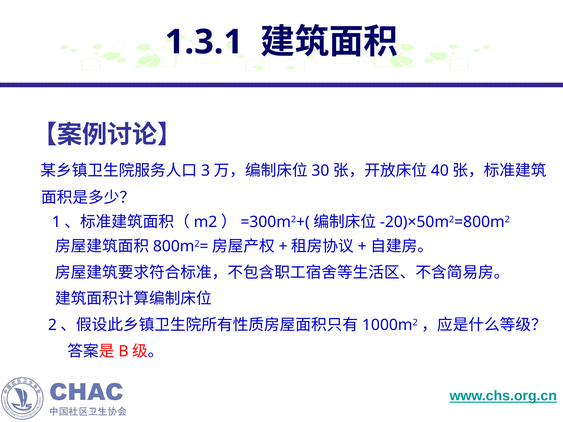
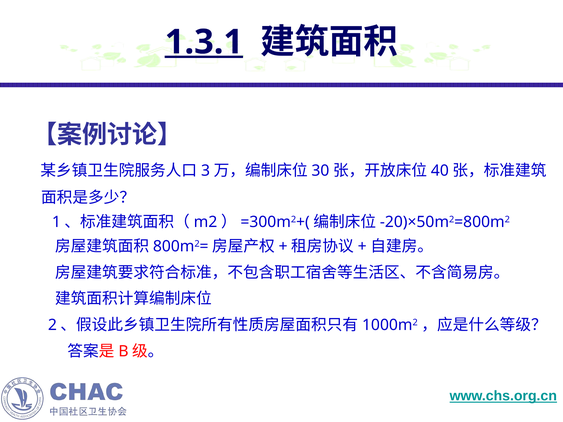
1.3.1 underline: none -> present (204, 42)
